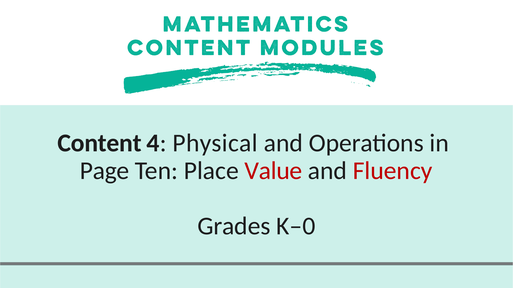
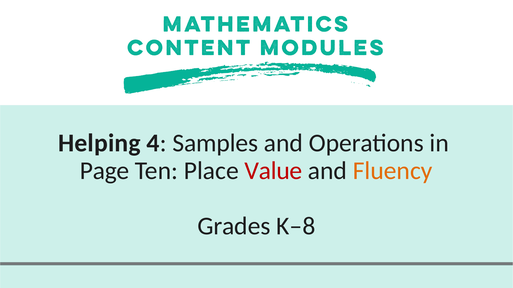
Content: Content -> Helping (99, 143)
Physical: Physical -> Samples (215, 143)
Fluency colour: red -> orange (393, 171)
K–0: K–0 -> K–8 (296, 227)
